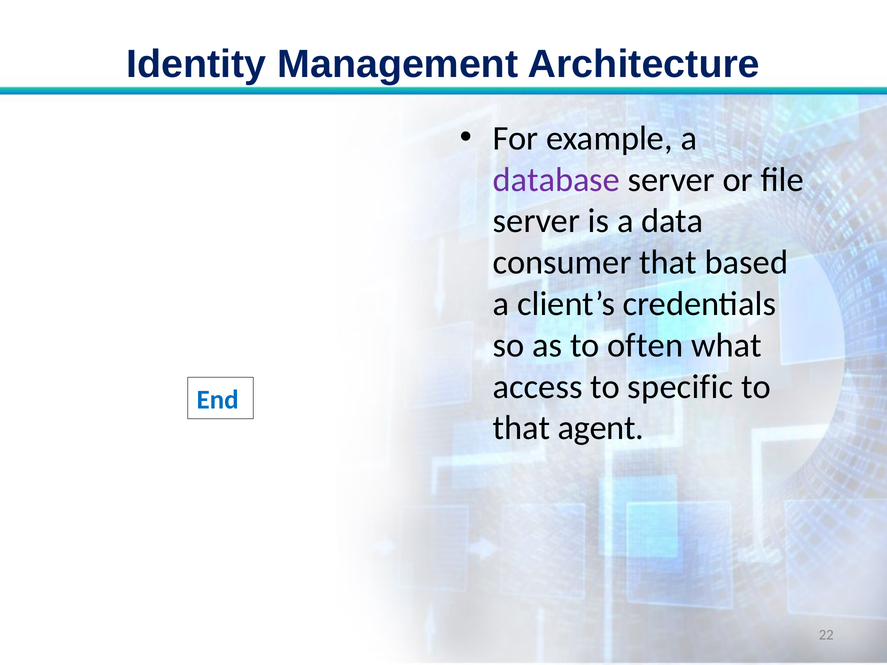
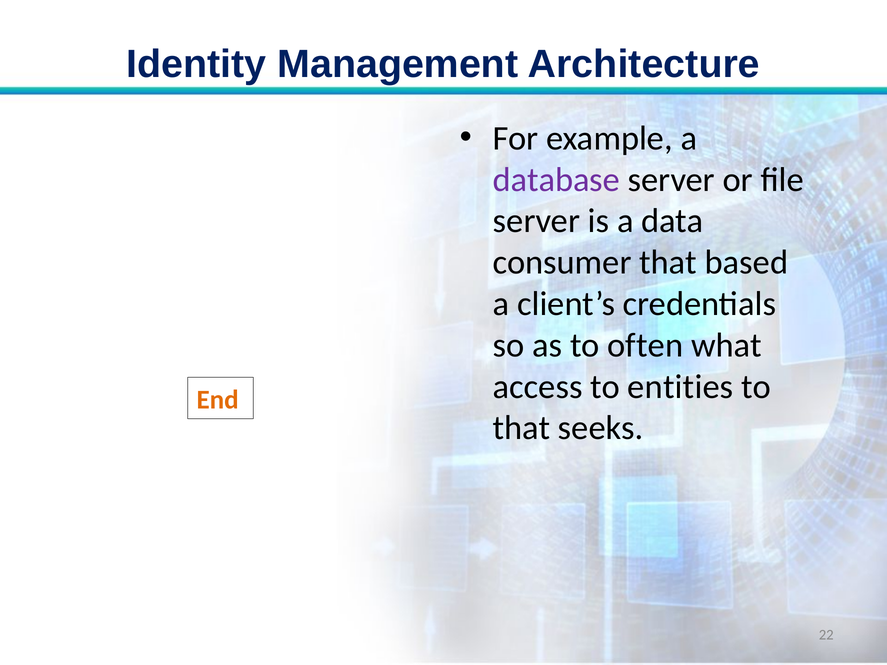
specific: specific -> entities (680, 387)
End colour: blue -> orange (218, 400)
agent: agent -> seeks (601, 428)
